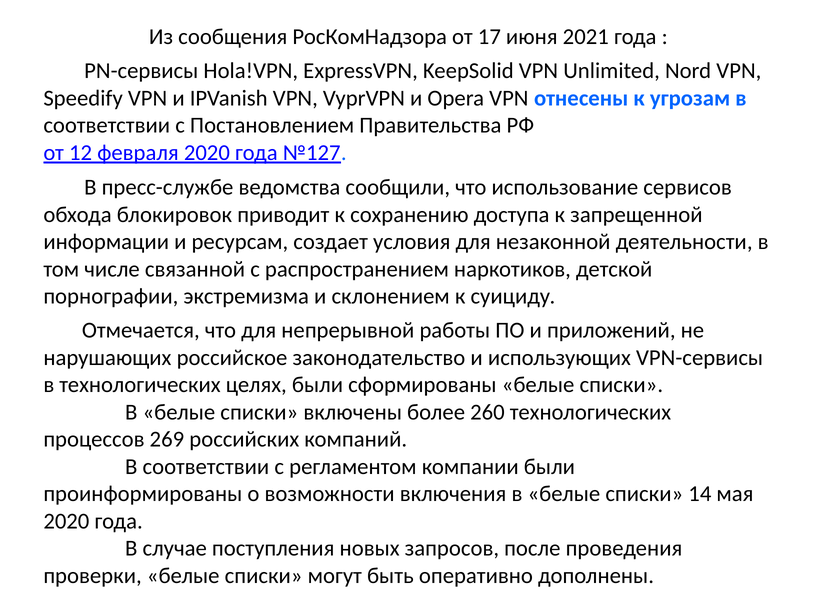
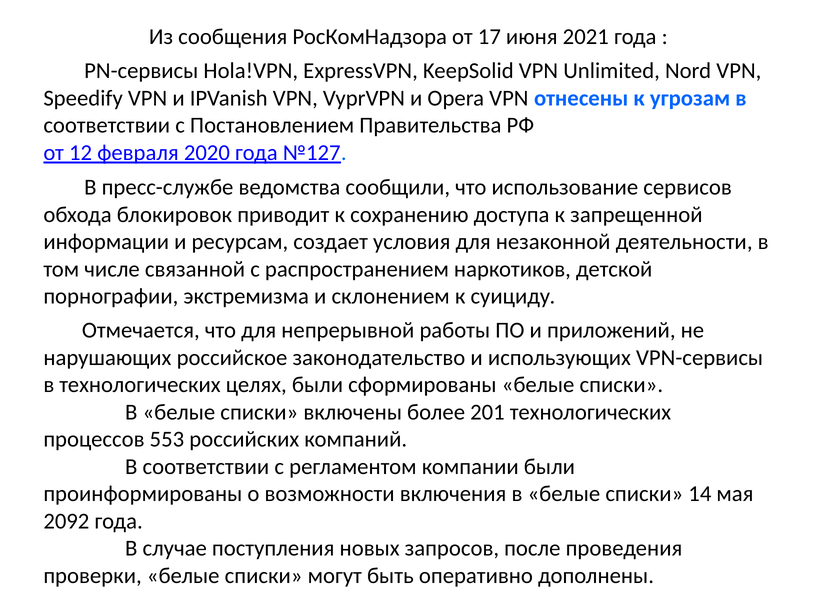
260: 260 -> 201 (487, 412)
269: 269 -> 553 (167, 439)
2020: 2020 -> 2092 (66, 521)
